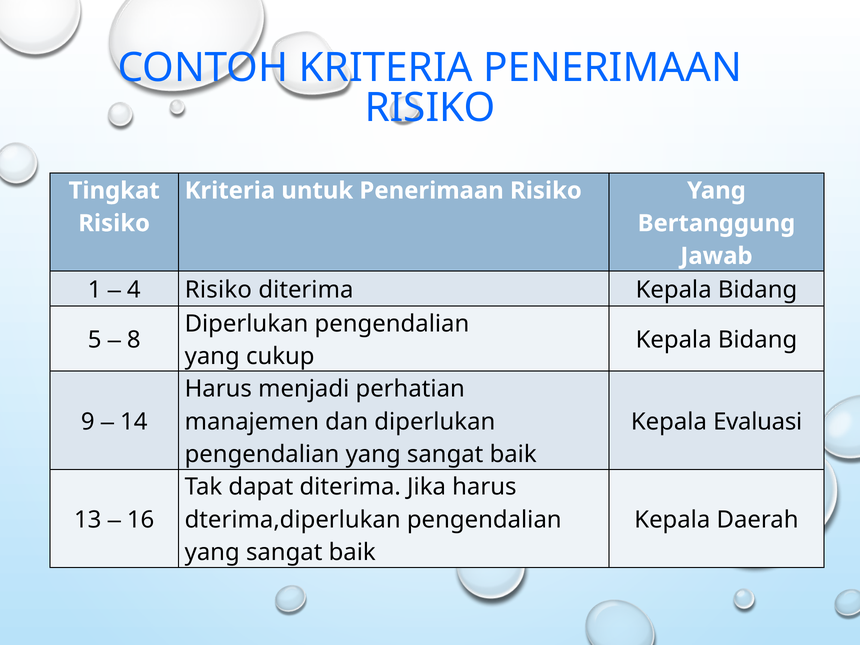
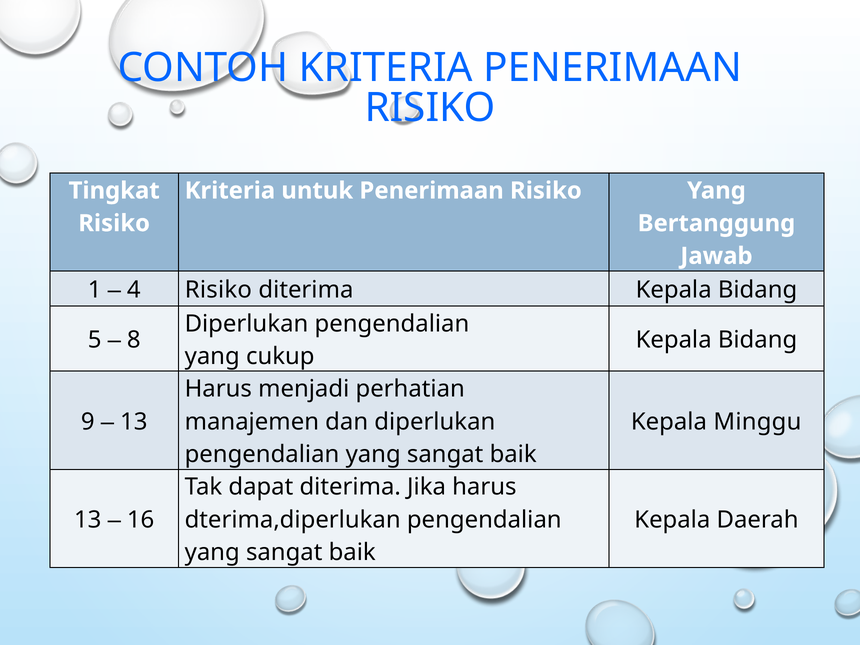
14: 14 -> 13 (134, 422)
Evaluasi: Evaluasi -> Minggu (757, 422)
